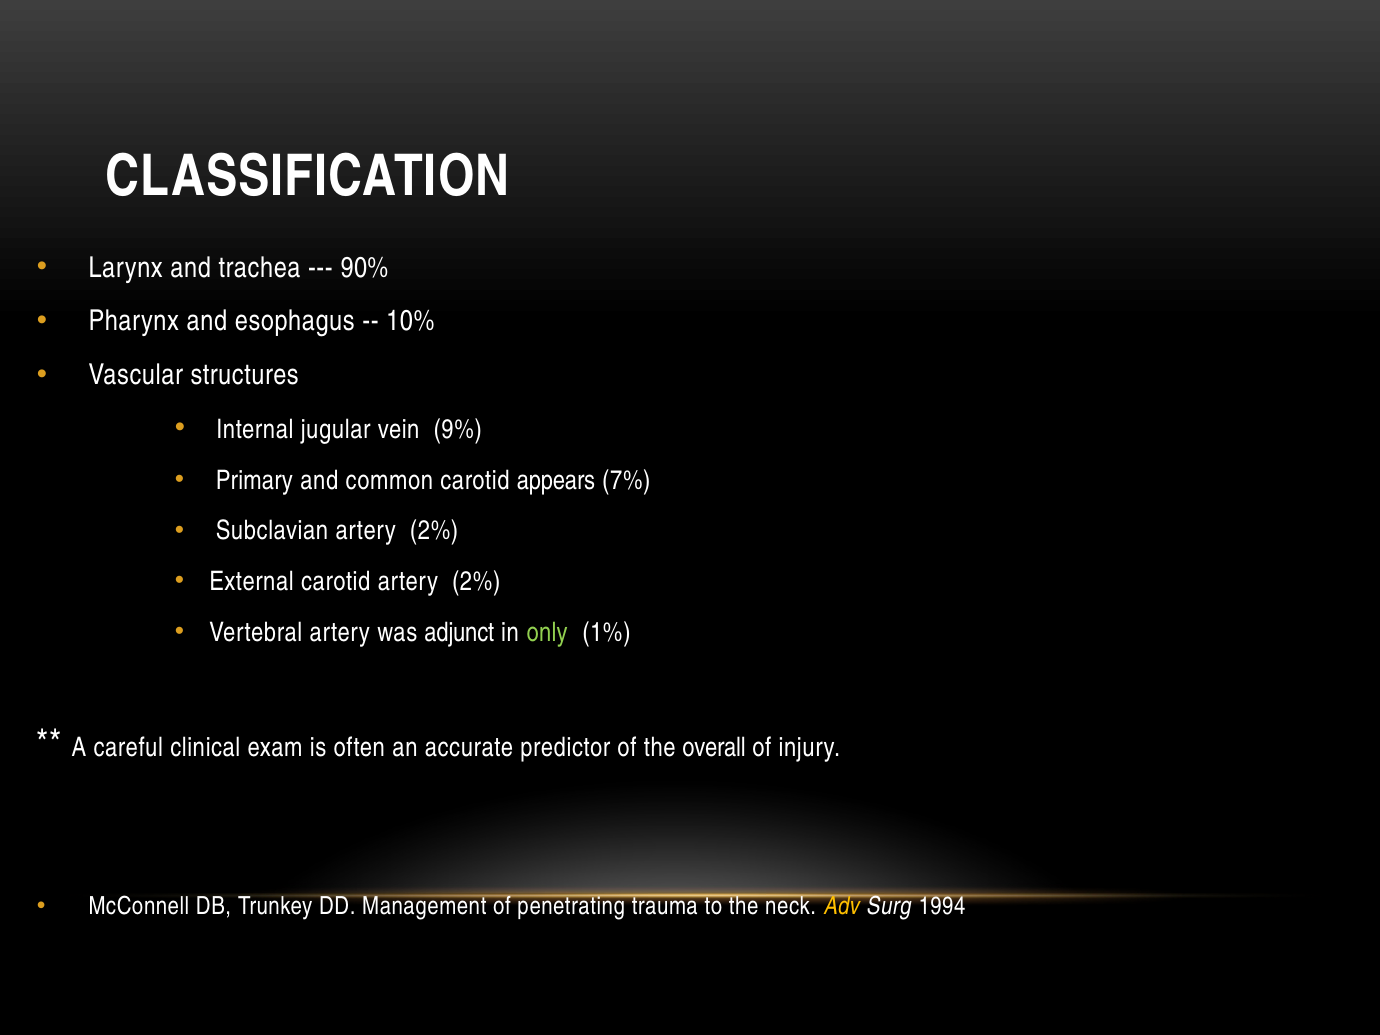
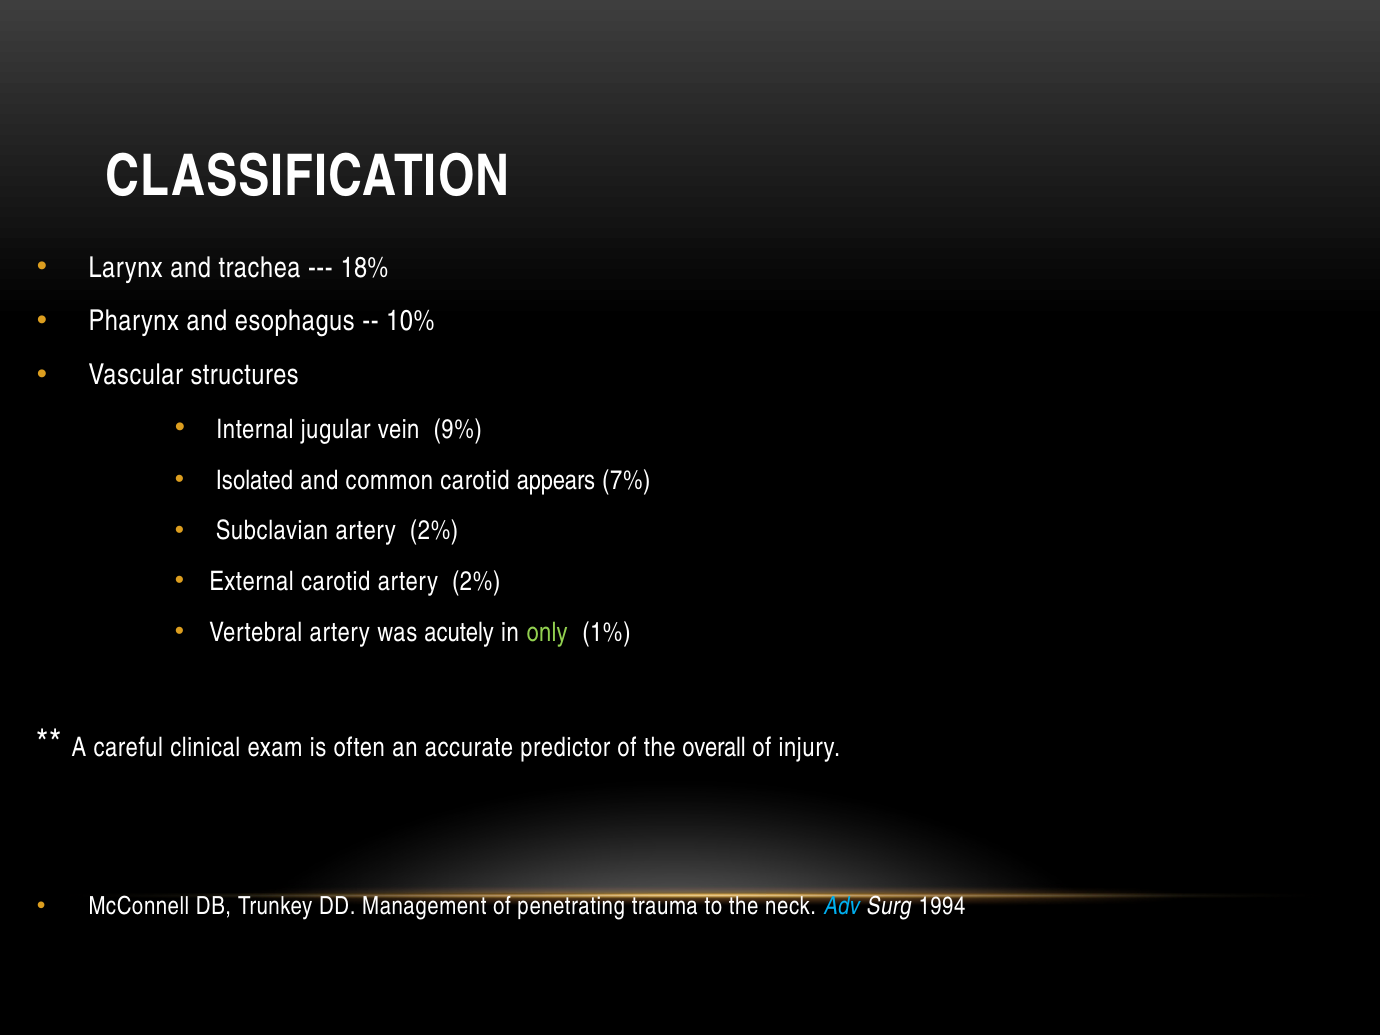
90%: 90% -> 18% (364, 268)
Primary: Primary -> Isolated (254, 480)
adjunct: adjunct -> acutely (459, 632)
Adv colour: yellow -> light blue (842, 907)
